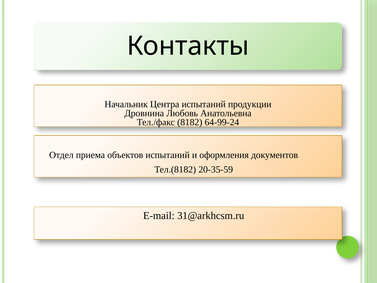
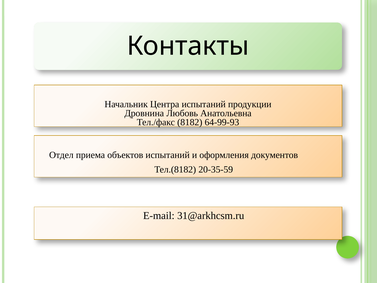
64-99-24: 64-99-24 -> 64-99-93 (222, 122)
